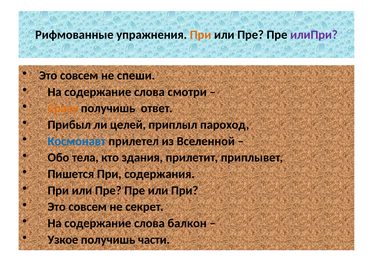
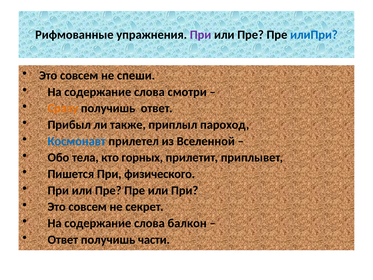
При colour: orange -> purple (201, 35)
илиПри colour: purple -> blue (314, 35)
целей: целей -> также (128, 125)
здания: здания -> горных (142, 157)
содержания: содержания -> физического (160, 174)
Узкое: Узкое -> Ответ (63, 240)
